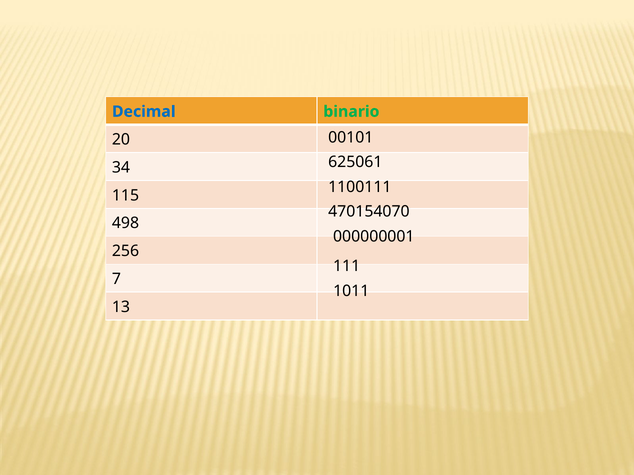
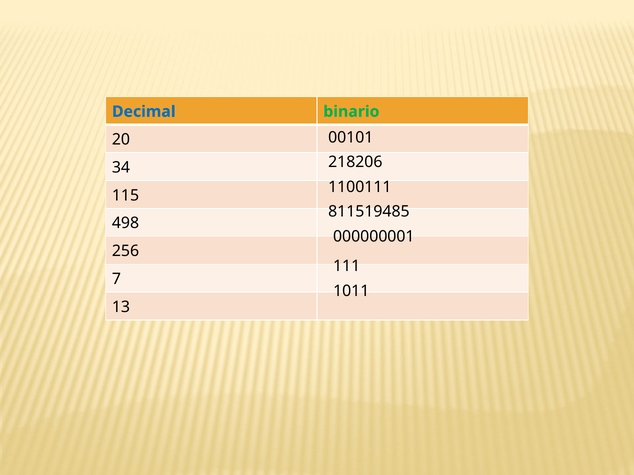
625061: 625061 -> 218206 (355, 162)
470154070: 470154070 -> 811519485 (369, 212)
